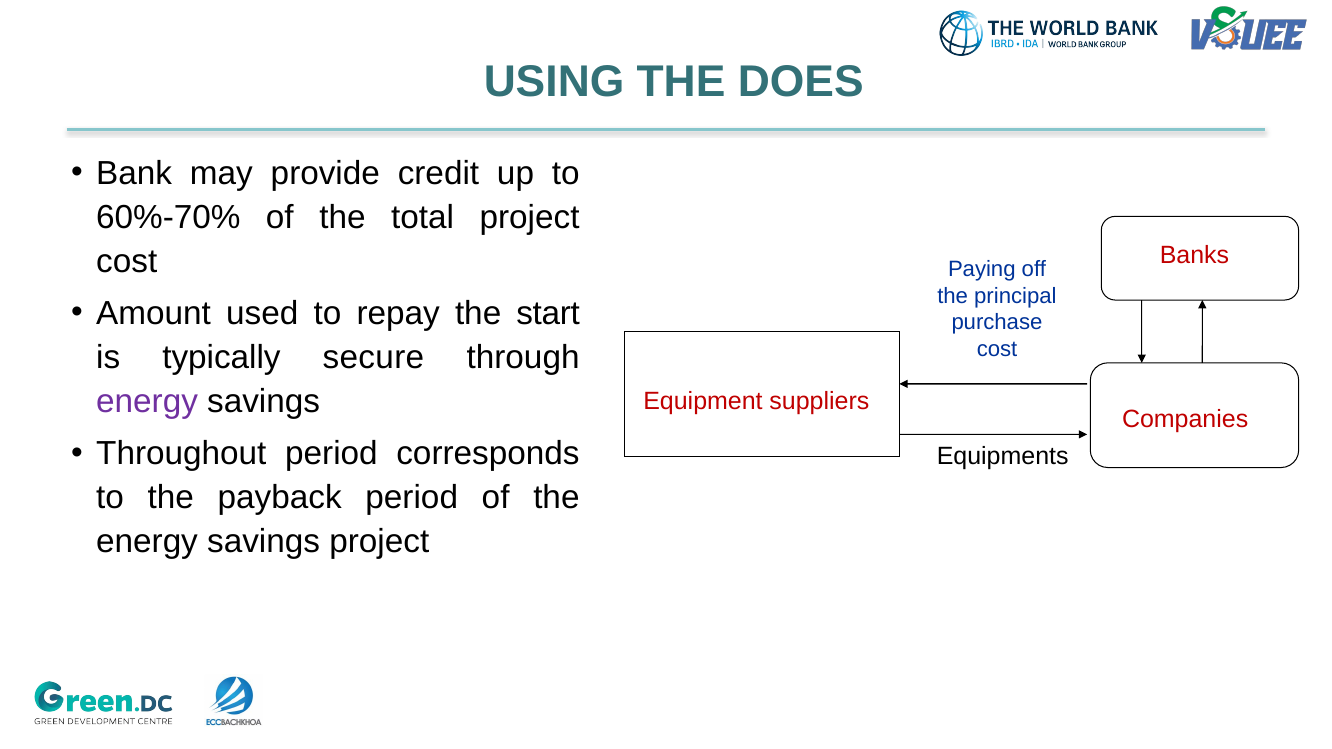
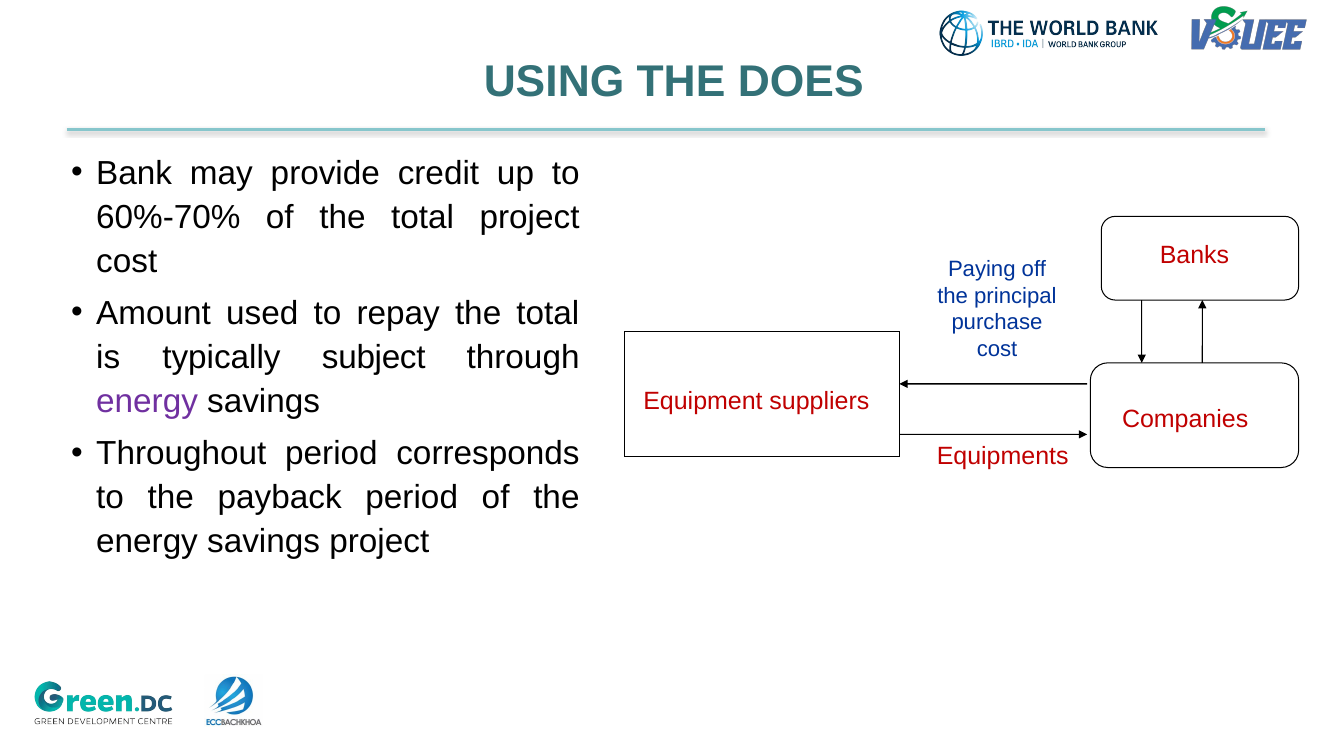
repay the start: start -> total (548, 314)
secure: secure -> subject (374, 358)
Equipments colour: black -> red (1003, 456)
